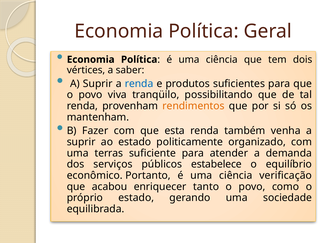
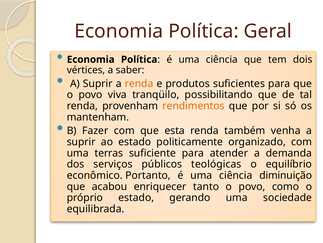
renda colour: blue -> orange (139, 83)
estabelece: estabelece -> teológicas (216, 164)
verificação: verificação -> diminuição (286, 175)
